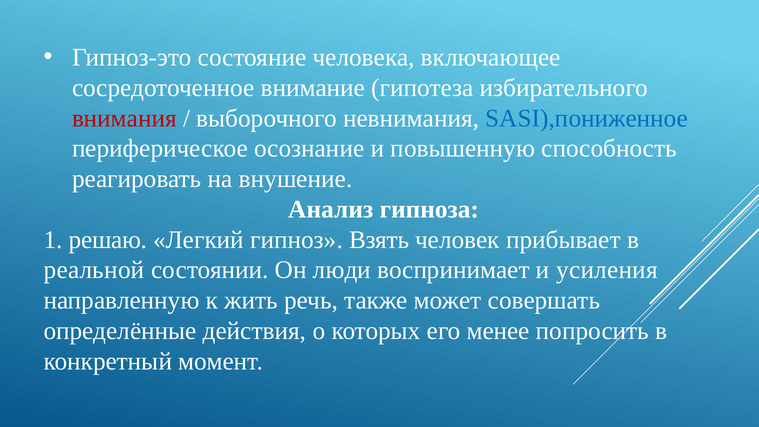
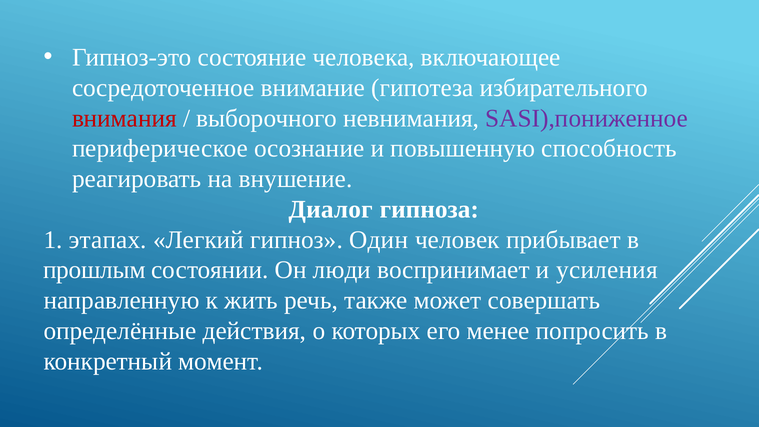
SASI),пониженное colour: blue -> purple (587, 118)
Анализ: Анализ -> Диалог (331, 209)
решаю: решаю -> этапах (108, 240)
Взять: Взять -> Один (379, 240)
реальной: реальной -> прошлым (94, 270)
